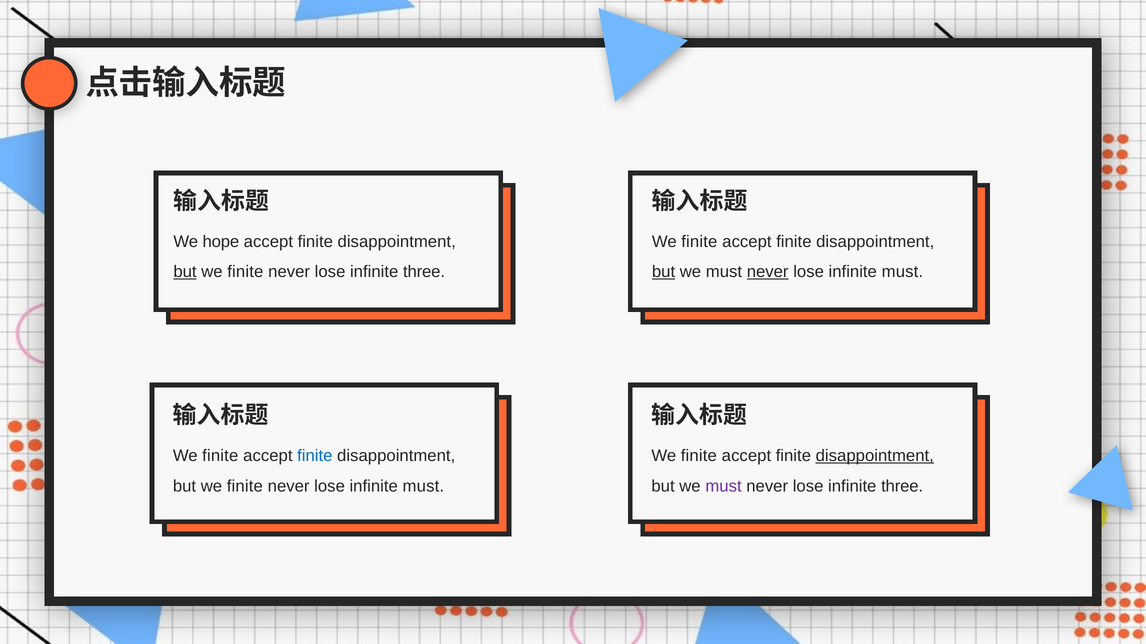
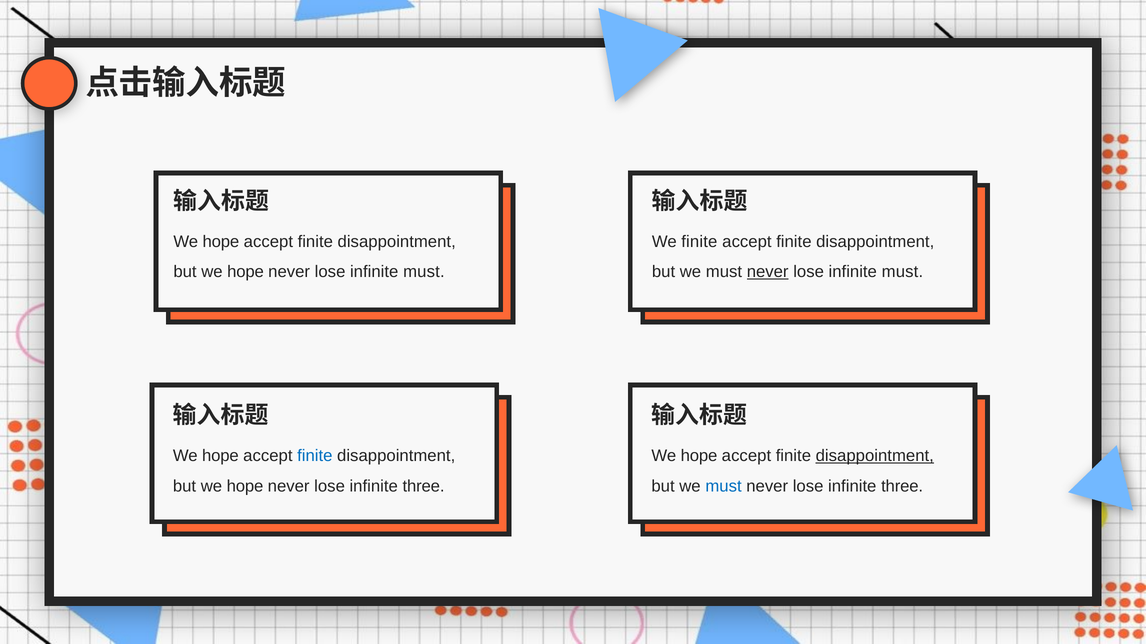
but underline: present -> none (185, 272)
finite: finite -> hope (246, 272)
three: three -> must (424, 272)
but underline: present -> none (664, 272)
finite: finite -> hope (220, 456)
finite: finite -> hope (699, 456)
finite: finite -> hope (245, 486)
must: must -> three (424, 486)
must colour: purple -> blue (724, 486)
